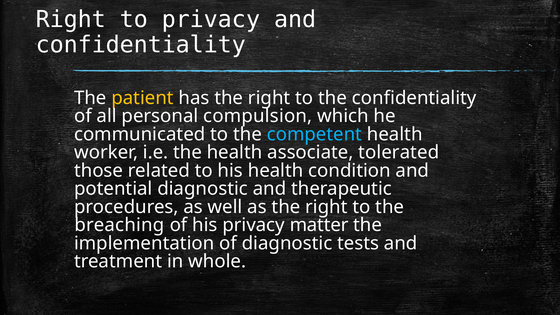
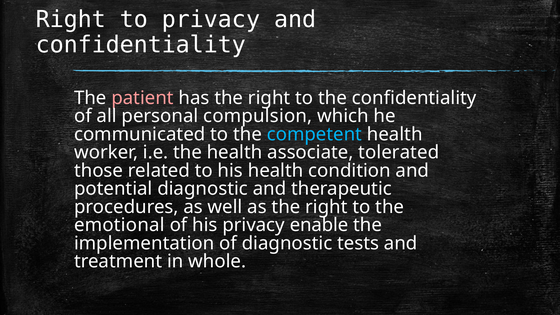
patient colour: yellow -> pink (143, 98)
breaching: breaching -> emotional (119, 225)
matter: matter -> enable (319, 225)
